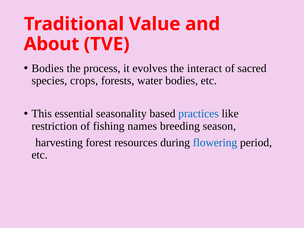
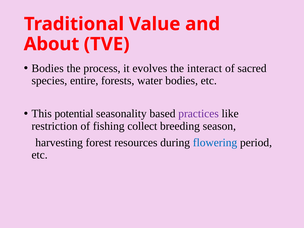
crops: crops -> entire (84, 81)
essential: essential -> potential (74, 114)
practices colour: blue -> purple (199, 114)
names: names -> collect (142, 126)
